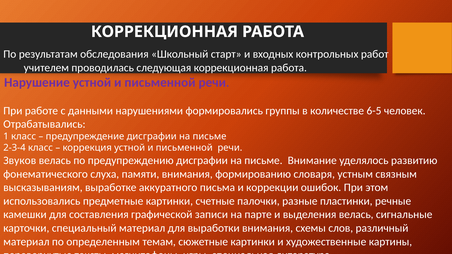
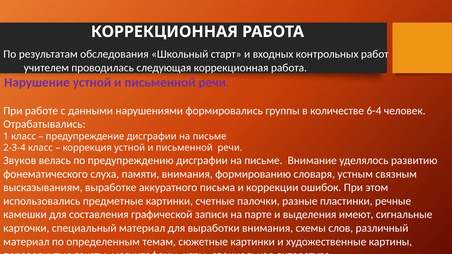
6-5: 6-5 -> 6-4 (374, 111)
выделения велась: велась -> имеют (356, 215)
